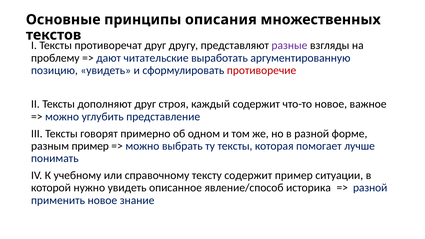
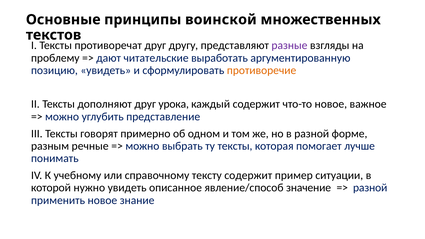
описания: описания -> воинской (221, 20)
противоречие colour: red -> orange (262, 70)
строя: строя -> урока (174, 104)
разным пример: пример -> речные (90, 146)
историка: историка -> значение (309, 188)
